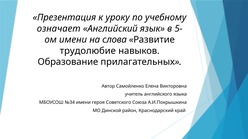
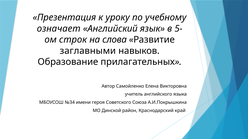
имени: имени -> строк (73, 40)
трудолюбие: трудолюбие -> заглавными (88, 51)
